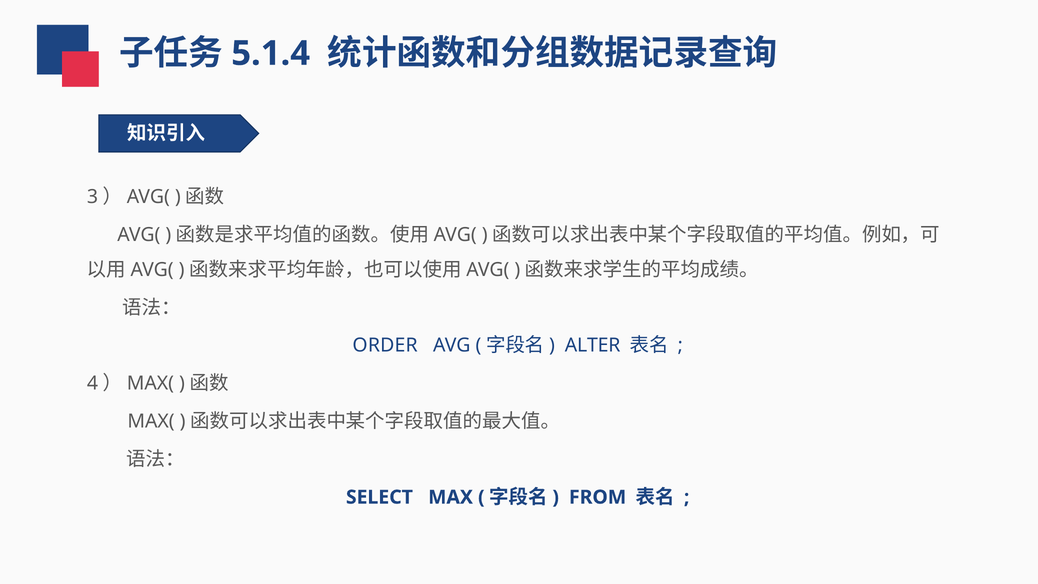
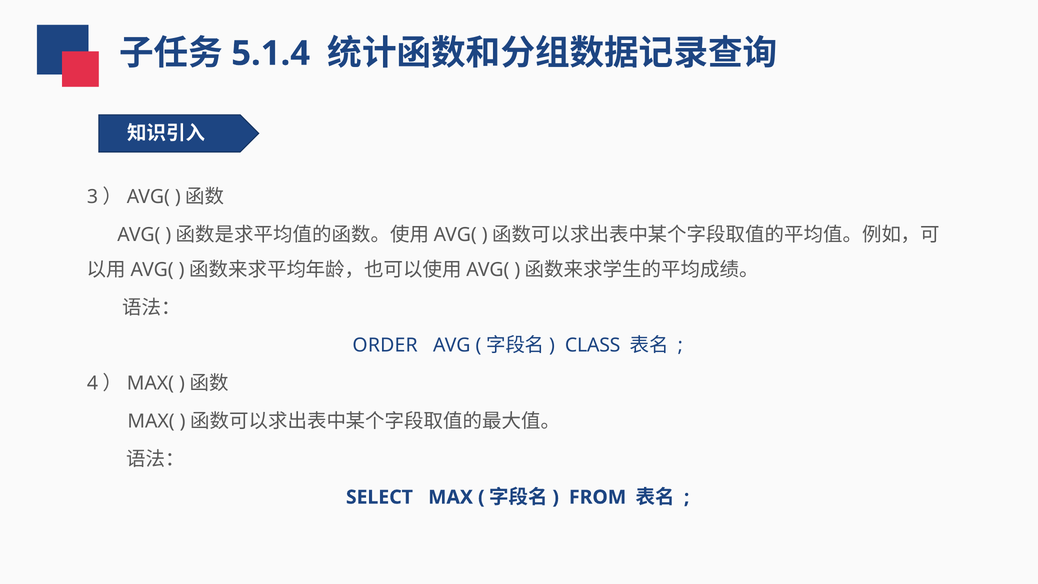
ALTER: ALTER -> CLASS (593, 345)
